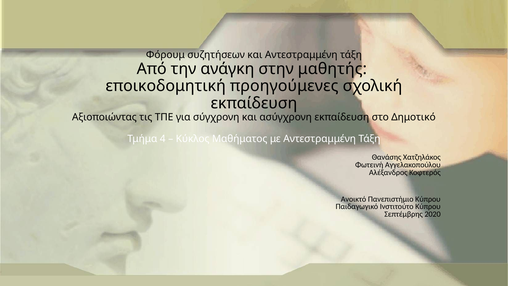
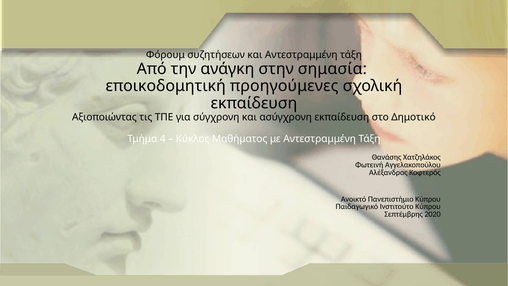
μαθητής: μαθητής -> σημασία (332, 69)
